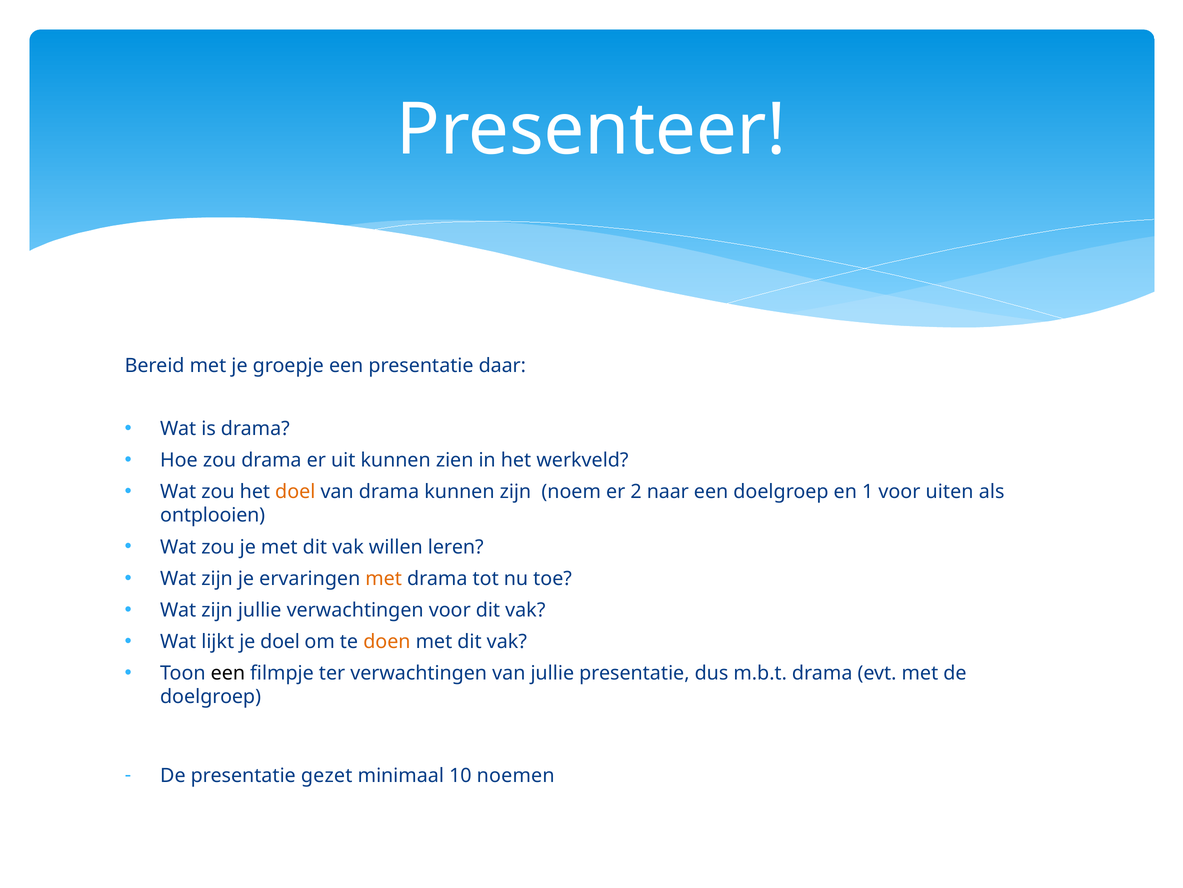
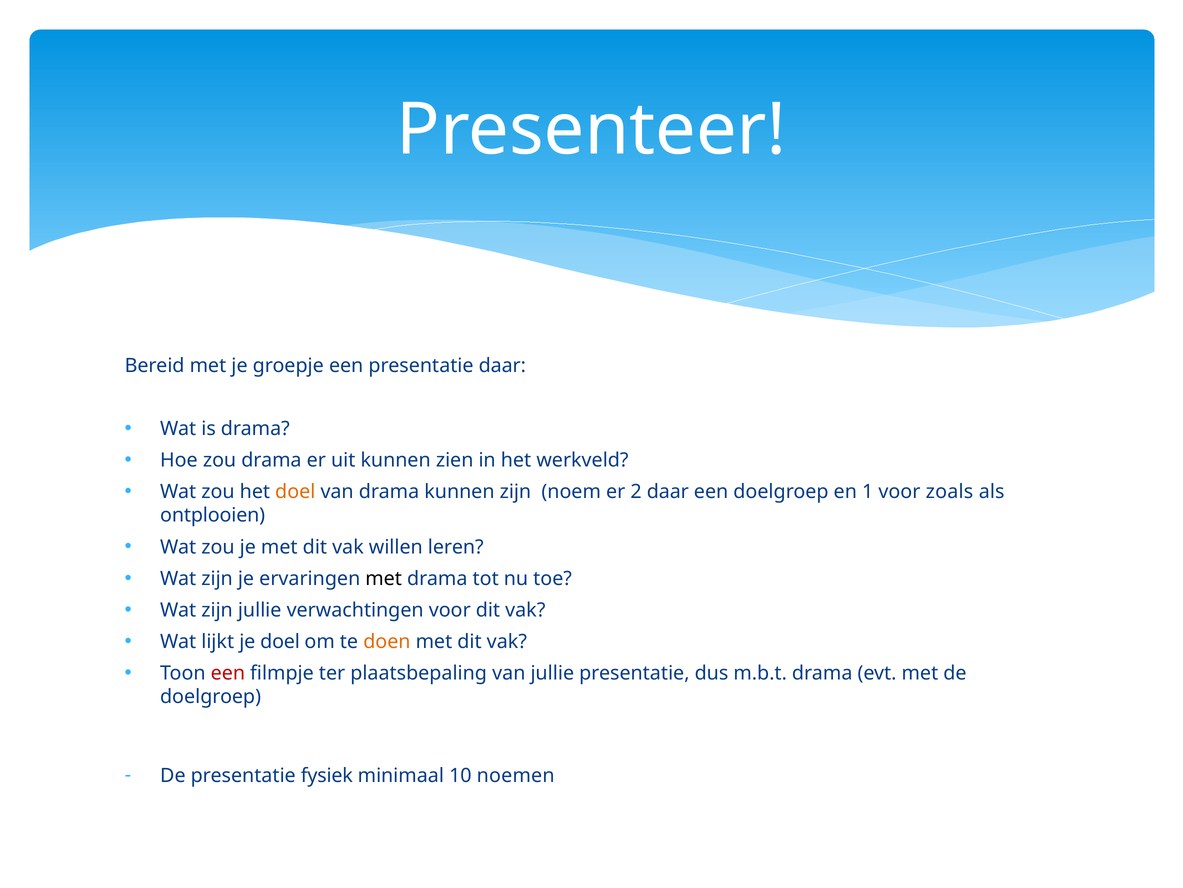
2 naar: naar -> daar (668, 491)
uiten: uiten -> zoals (949, 491)
met colour: orange -> black (384, 578)
een colour: black -> red (228, 673)
ter verwachtingen: verwachtingen -> plaatsbepaling (419, 673)
gezet: gezet -> fysiek (327, 775)
